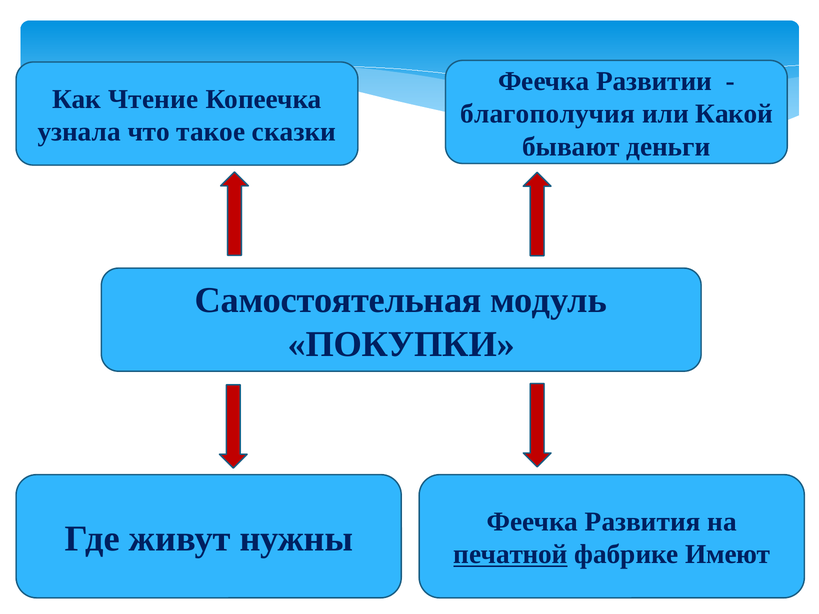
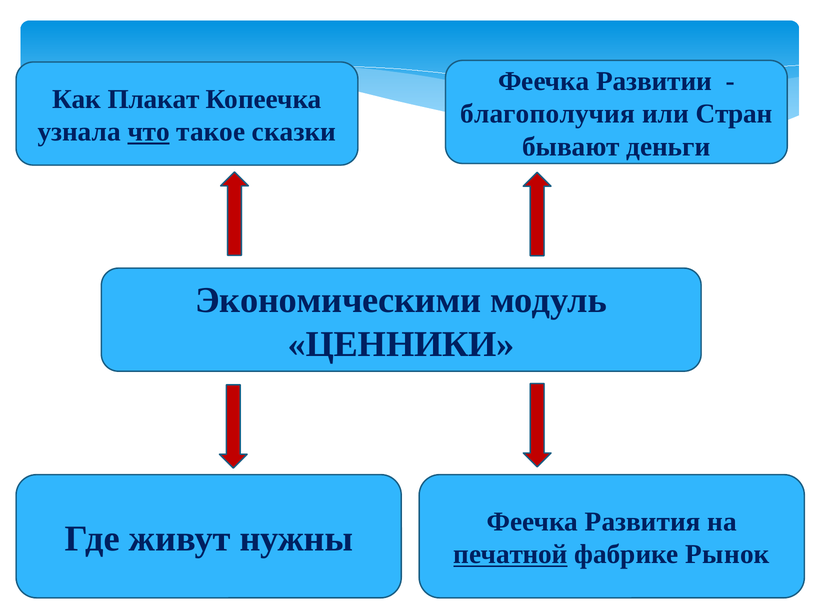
Чтение: Чтение -> Плакат (154, 99)
Какой: Какой -> Стран (734, 114)
что underline: none -> present (149, 132)
Самостоятельная: Самостоятельная -> Экономическими (338, 300)
ПОКУПКИ: ПОКУПКИ -> ЦЕННИКИ (401, 344)
Имеют: Имеют -> Рынок (728, 555)
